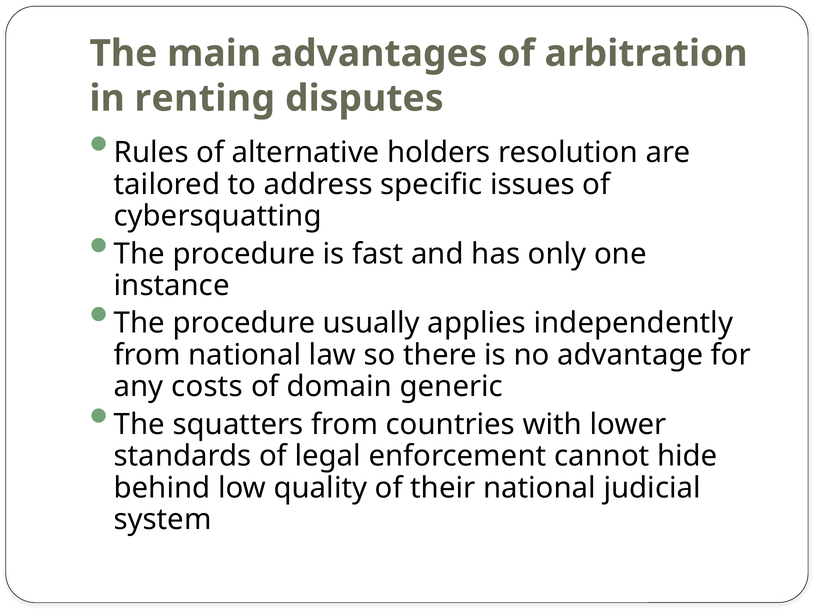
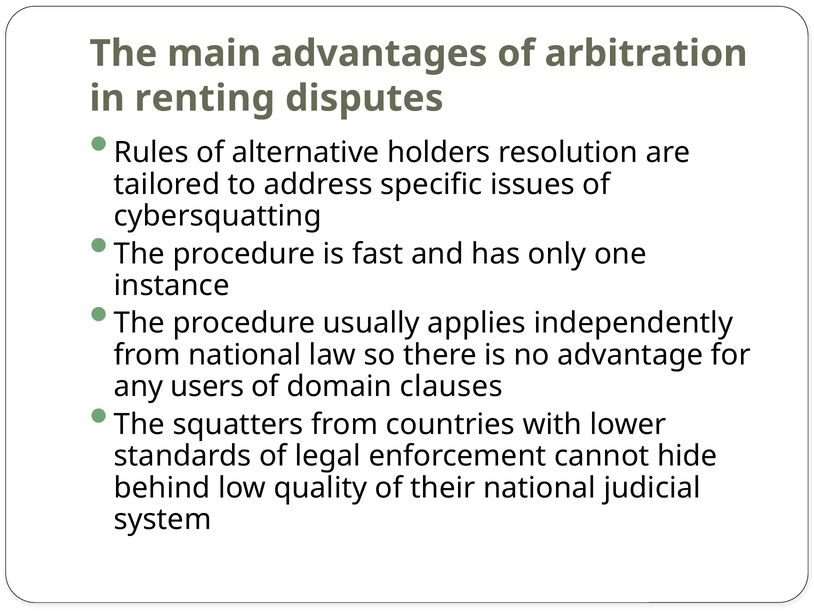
costs: costs -> users (207, 386)
generic: generic -> clauses (451, 386)
